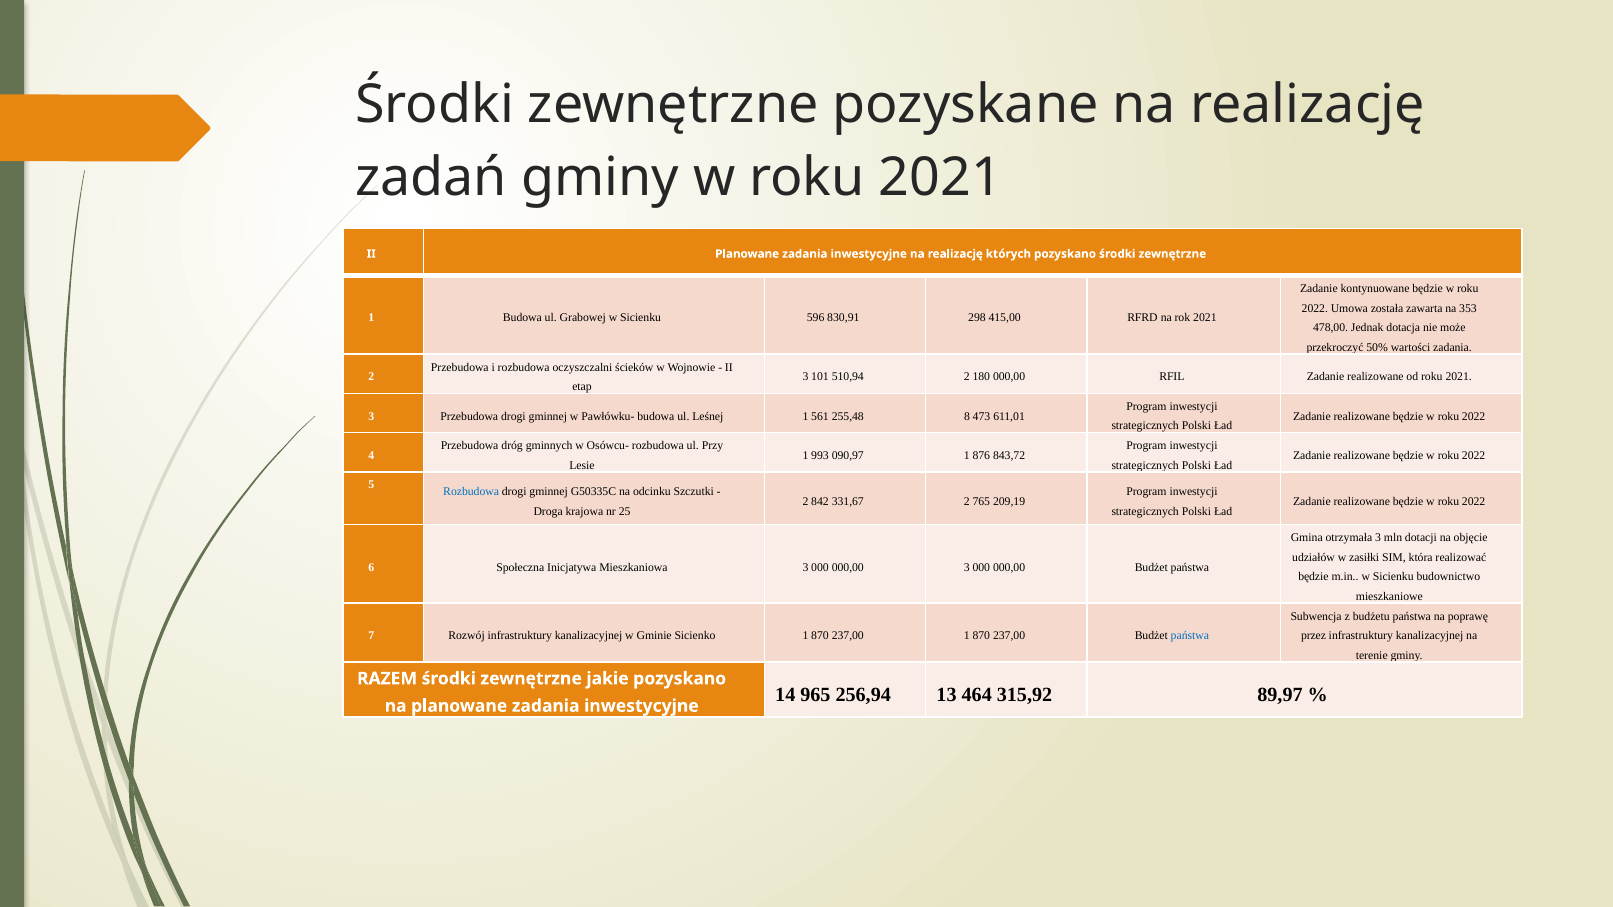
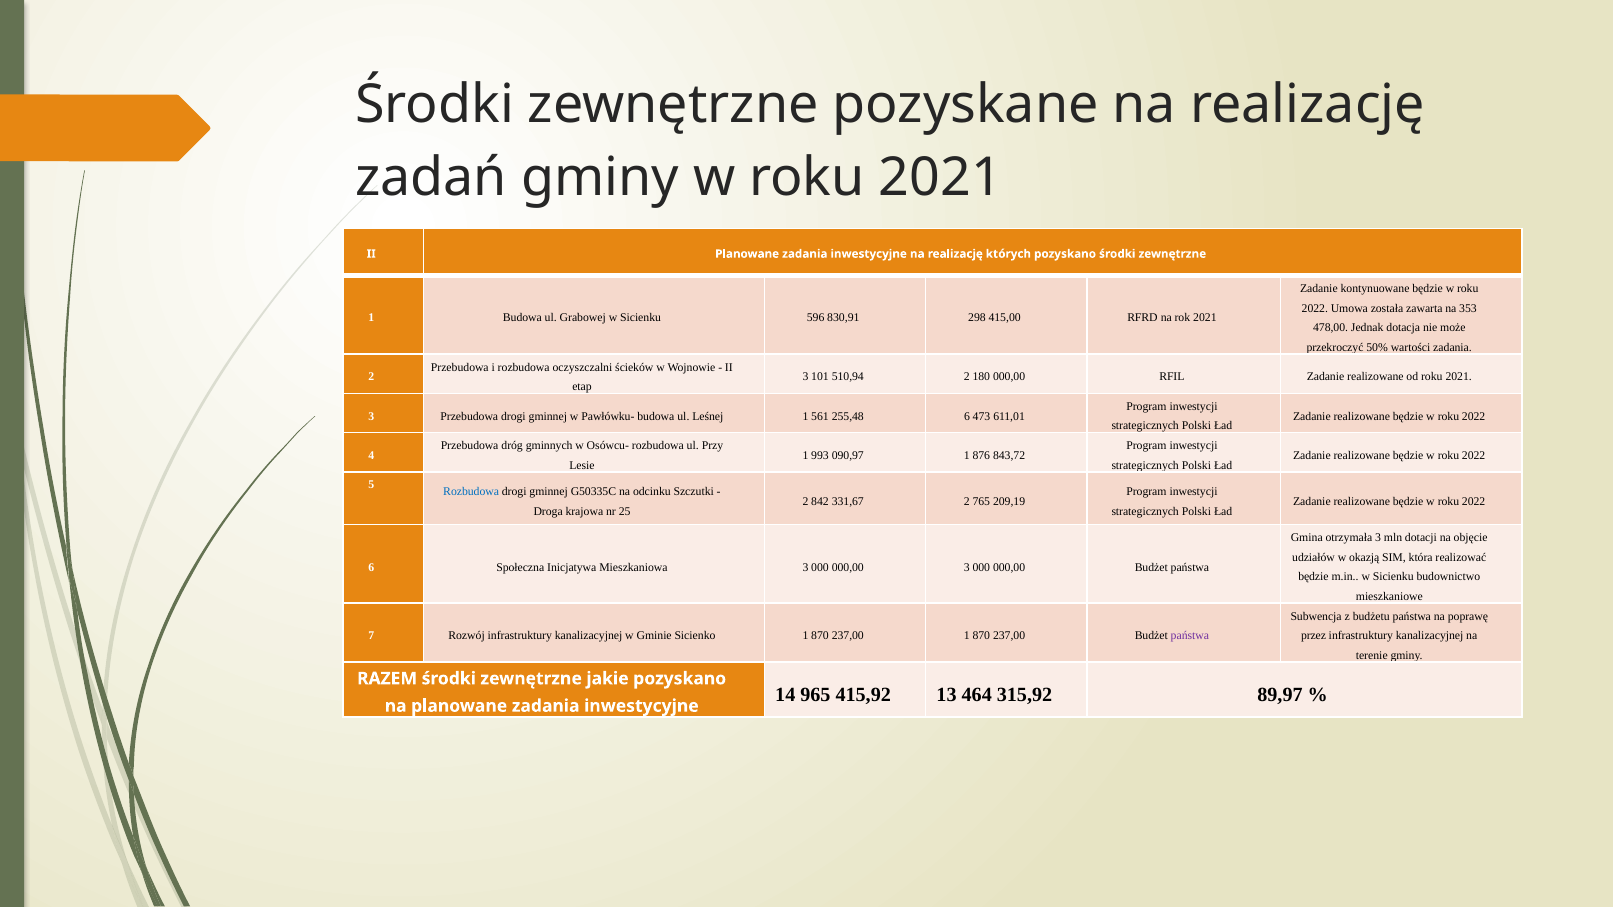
255,48 8: 8 -> 6 (967, 416)
zasiłki: zasiłki -> okazją (1364, 558)
państwa colour: blue -> purple (1190, 636)
256,94: 256,94 -> 415,92 (863, 695)
